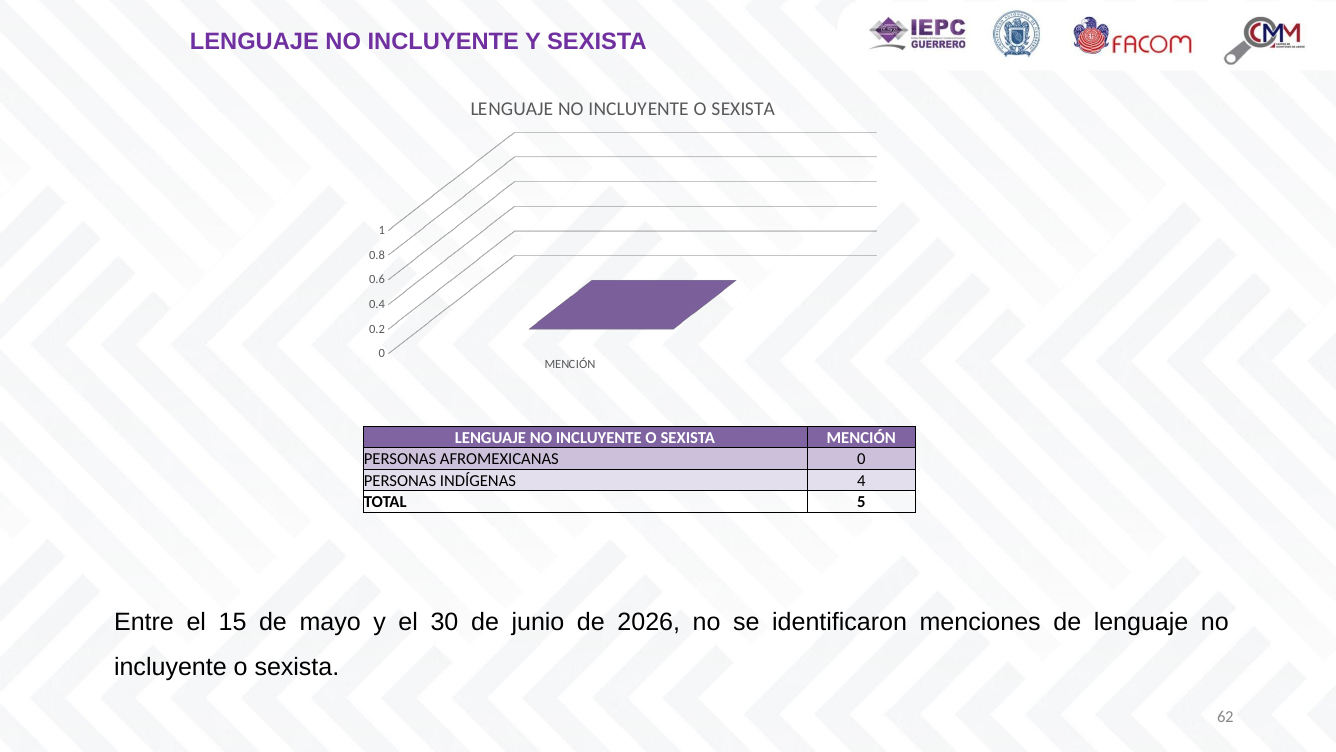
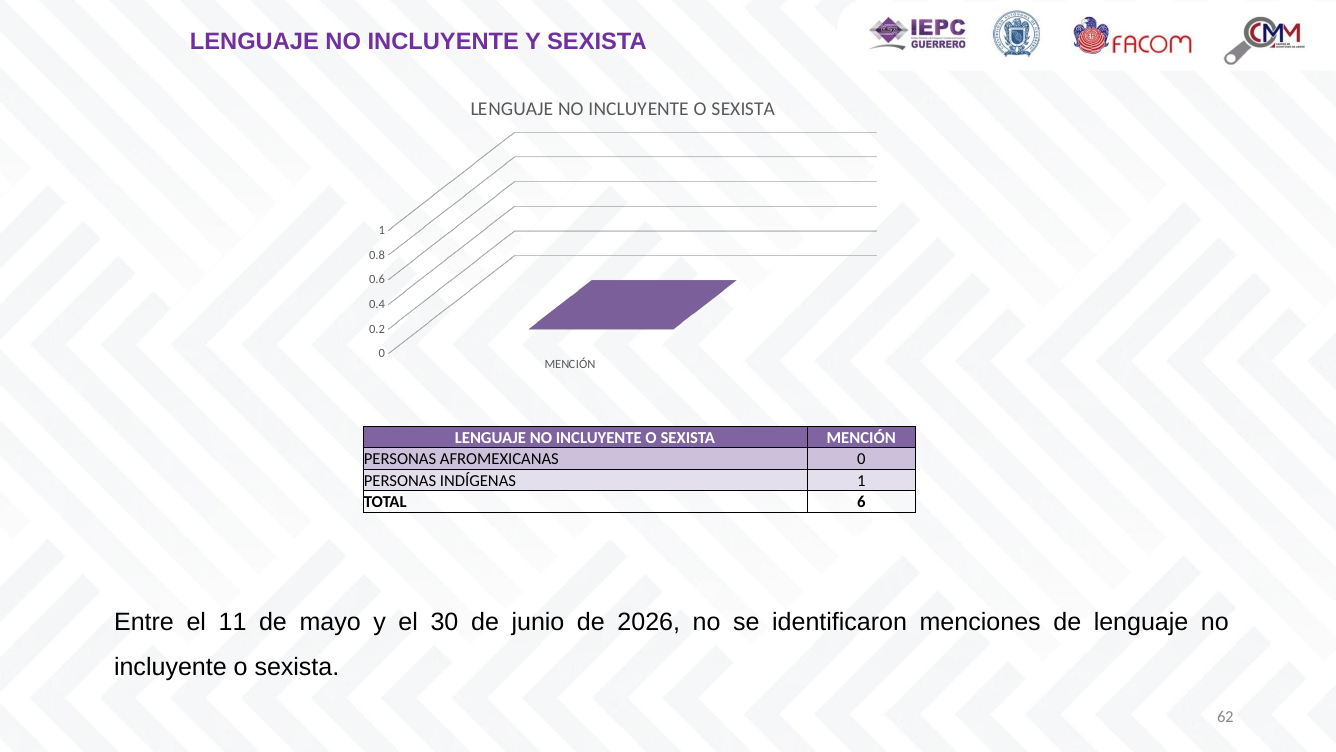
INDÍGENAS 4: 4 -> 1 (861, 480)
5: 5 -> 6 (861, 502)
15: 15 -> 11 (233, 622)
